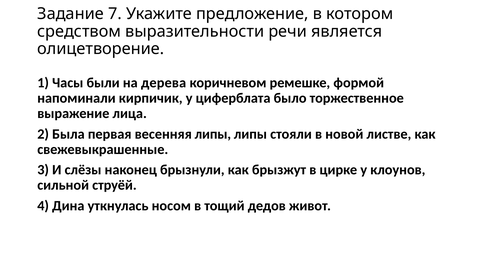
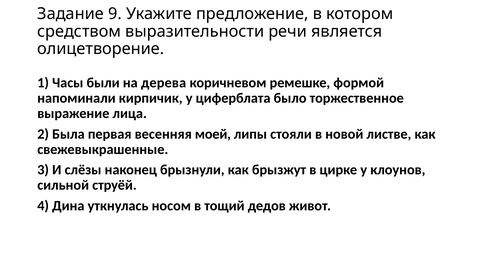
7: 7 -> 9 (115, 14)
весенняя липы: липы -> моей (213, 134)
